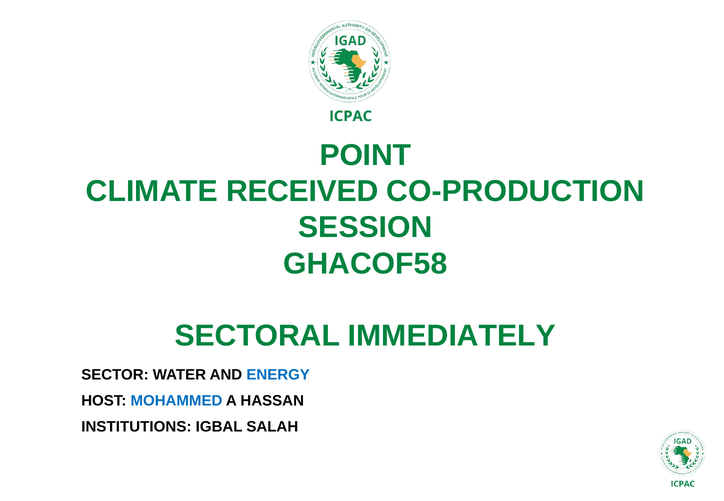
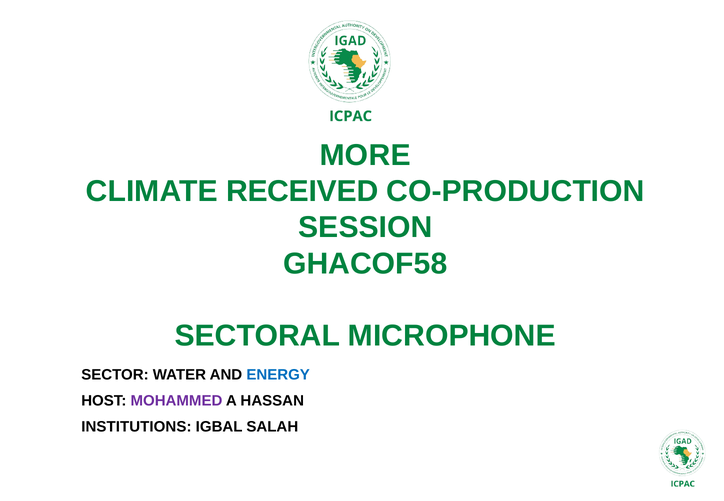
POINT: POINT -> MORE (365, 155)
IMMEDIATELY: IMMEDIATELY -> MICROPHONE (452, 336)
MOHAMMED colour: blue -> purple (176, 401)
